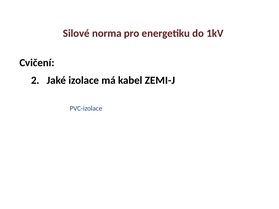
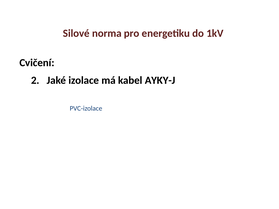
ZEMI-J: ZEMI-J -> AYKY-J (160, 80)
